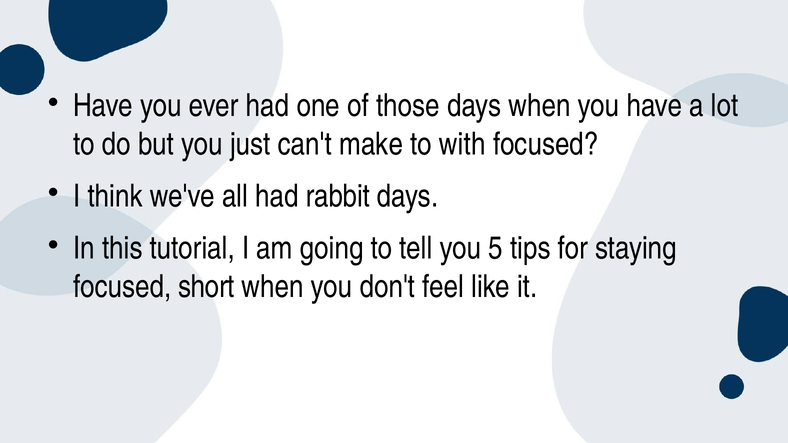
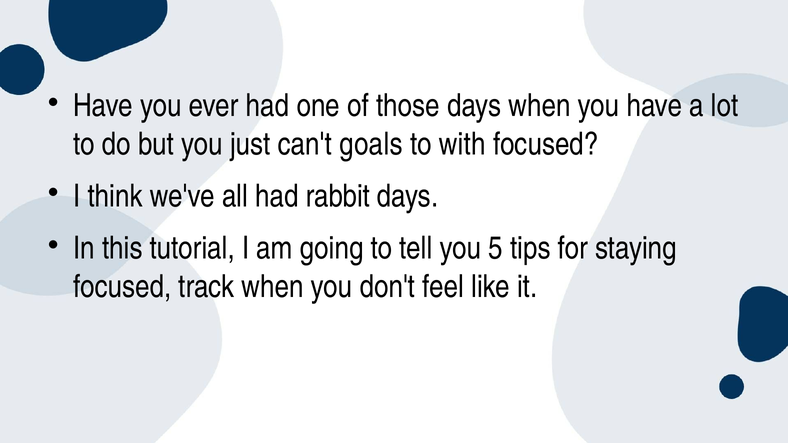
make: make -> goals (371, 144)
short: short -> track (206, 287)
